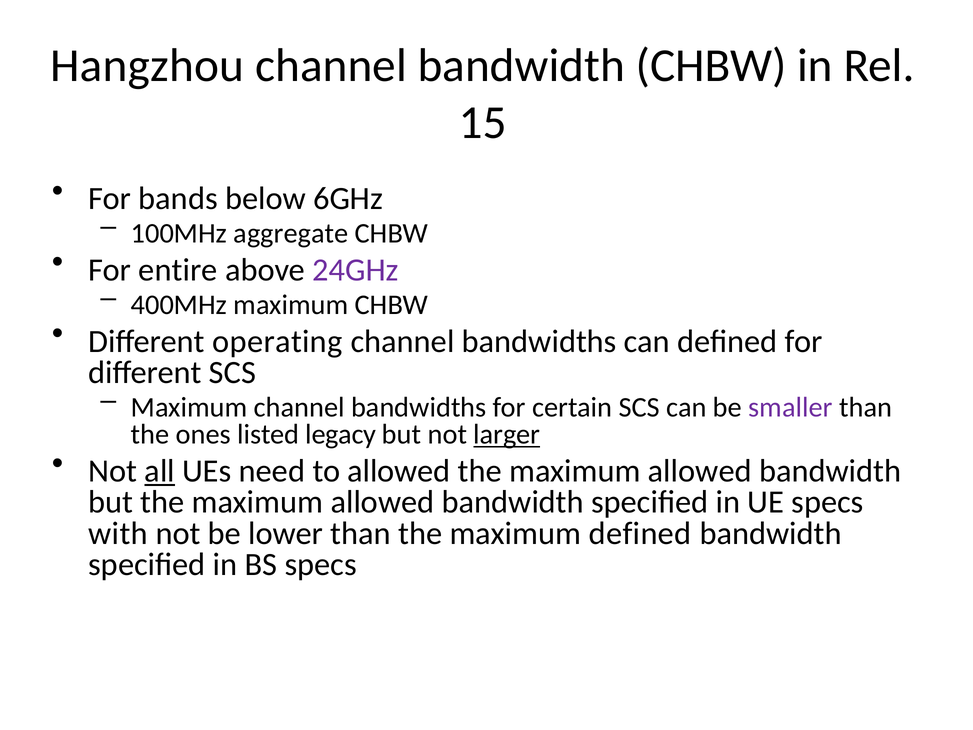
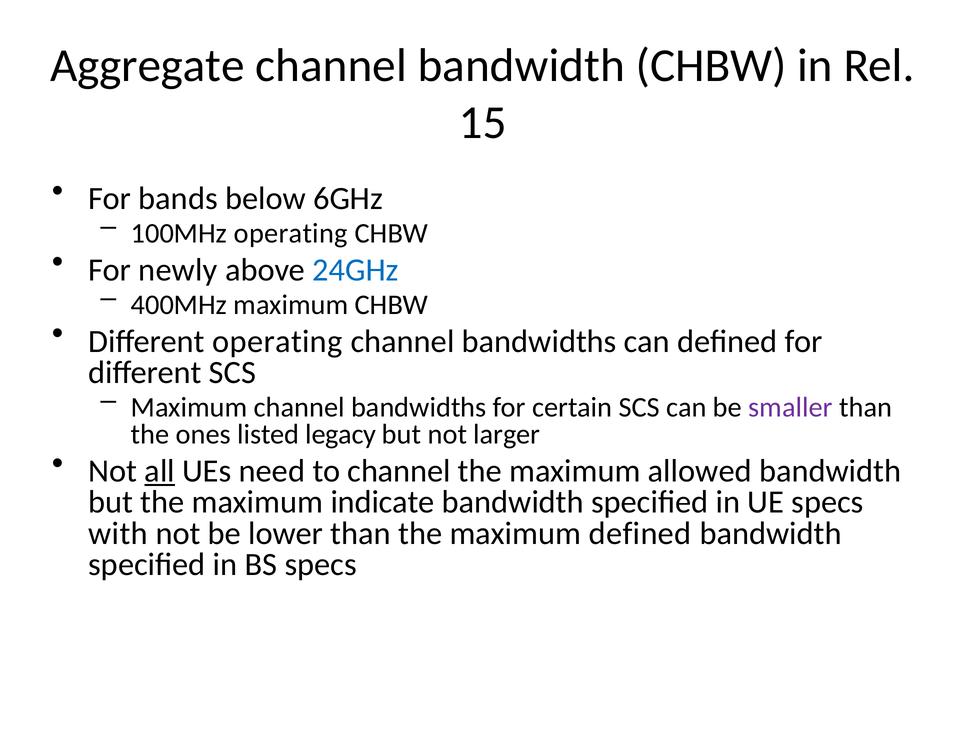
Hangzhou: Hangzhou -> Aggregate (147, 66)
100MHz aggregate: aggregate -> operating (291, 233)
entire: entire -> newly (178, 270)
24GHz colour: purple -> blue (356, 270)
larger underline: present -> none (507, 434)
to allowed: allowed -> channel (399, 471)
but the maximum allowed: allowed -> indicate (383, 502)
